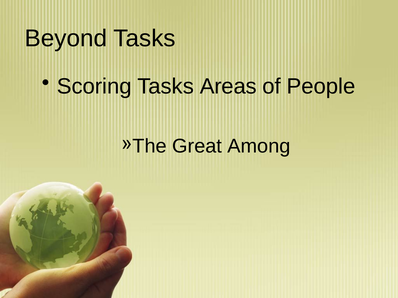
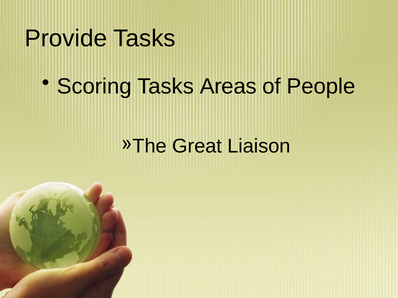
Beyond: Beyond -> Provide (66, 39)
Among: Among -> Liaison (259, 146)
